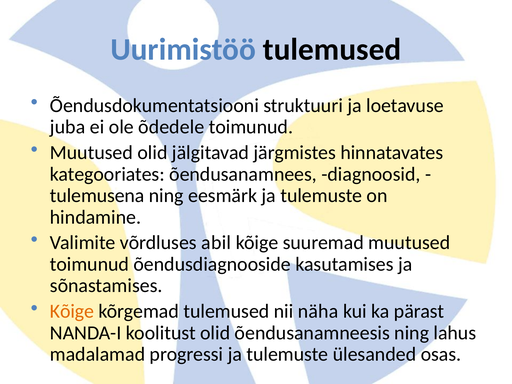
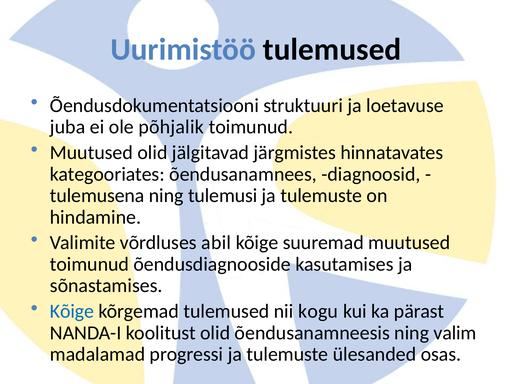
õdedele: õdedele -> põhjalik (171, 127)
eesmärk: eesmärk -> tulemusi (223, 196)
Kõige colour: orange -> blue (72, 311)
näha: näha -> kogu (318, 311)
lahus: lahus -> valim (455, 333)
